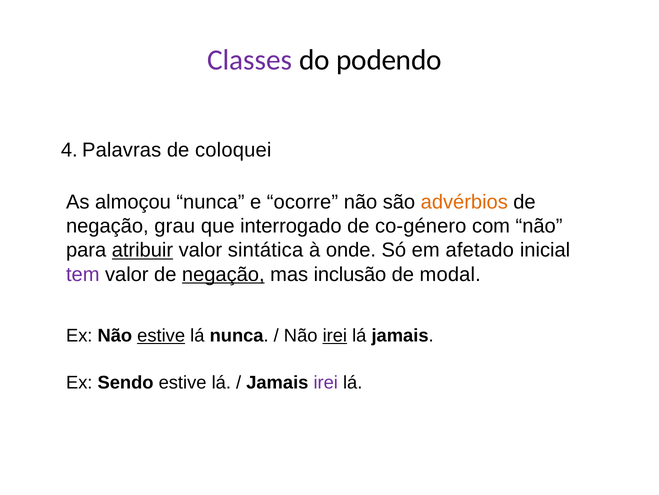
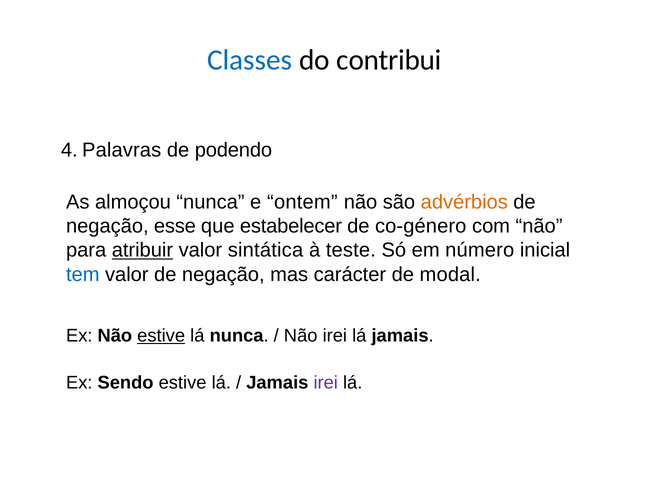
Classes colour: purple -> blue (250, 60)
podendo: podendo -> contribui (389, 60)
coloquei: coloquei -> podendo (233, 150)
ocorre: ocorre -> ontem (302, 202)
grau: grau -> esse (175, 226)
interrogado: interrogado -> estabelecer (291, 226)
onde: onde -> teste (351, 250)
afetado: afetado -> número (480, 250)
tem colour: purple -> blue (83, 274)
negação underline: present -> none (223, 274)
inclusão: inclusão -> carácter (350, 274)
irei underline: present -> none (335, 335)
